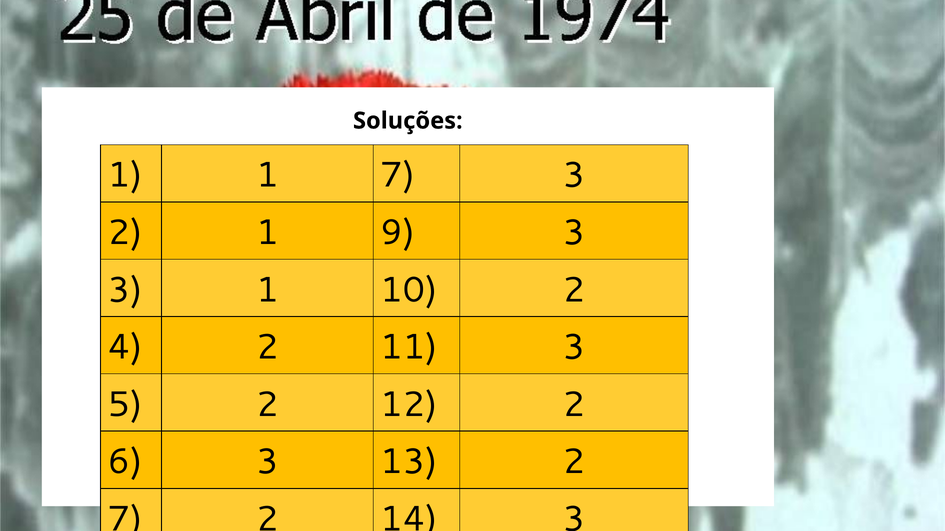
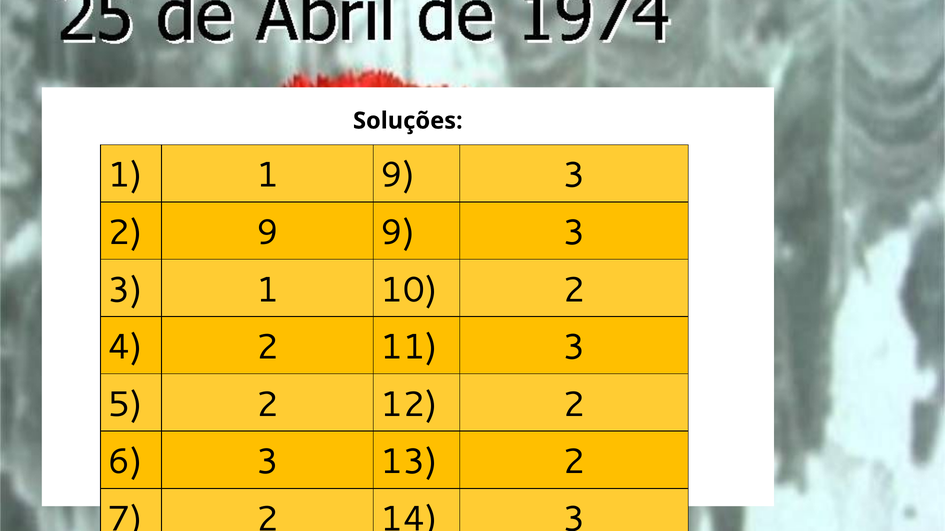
1 7: 7 -> 9 (398, 175)
2 1: 1 -> 9 (267, 233)
